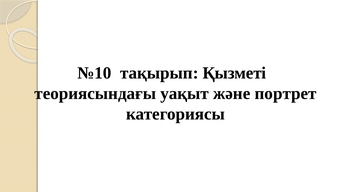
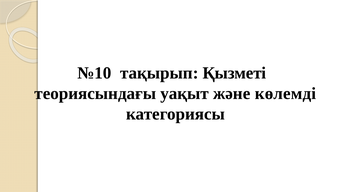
портрет: портрет -> көлемді (285, 93)
